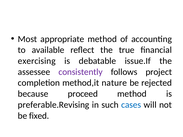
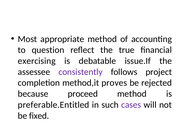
available: available -> question (48, 50)
nature: nature -> proves (114, 83)
preferable.Revising: preferable.Revising -> preferable.Entitled (54, 105)
cases colour: blue -> purple (131, 105)
